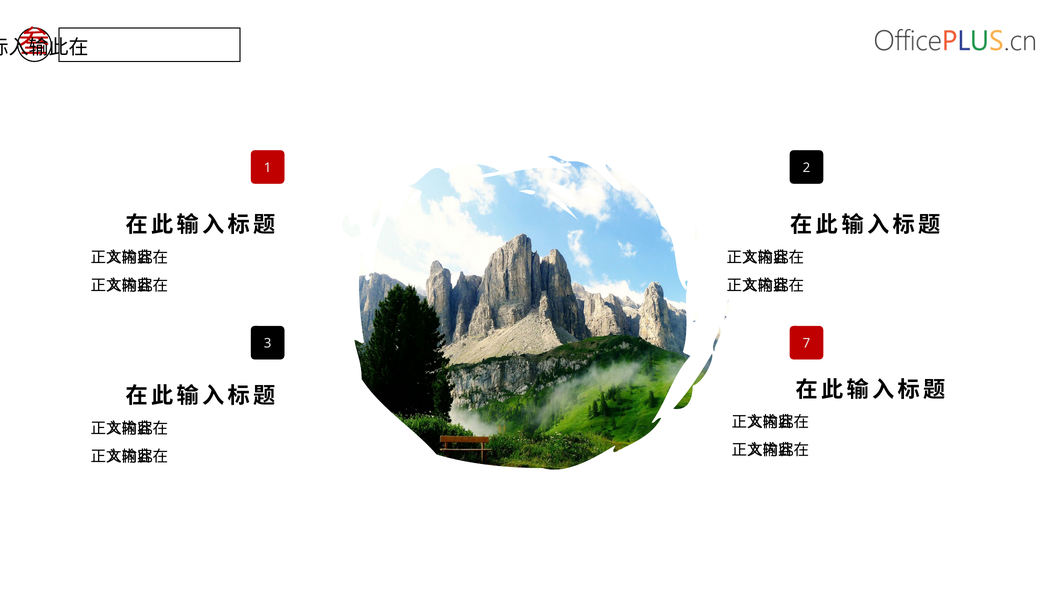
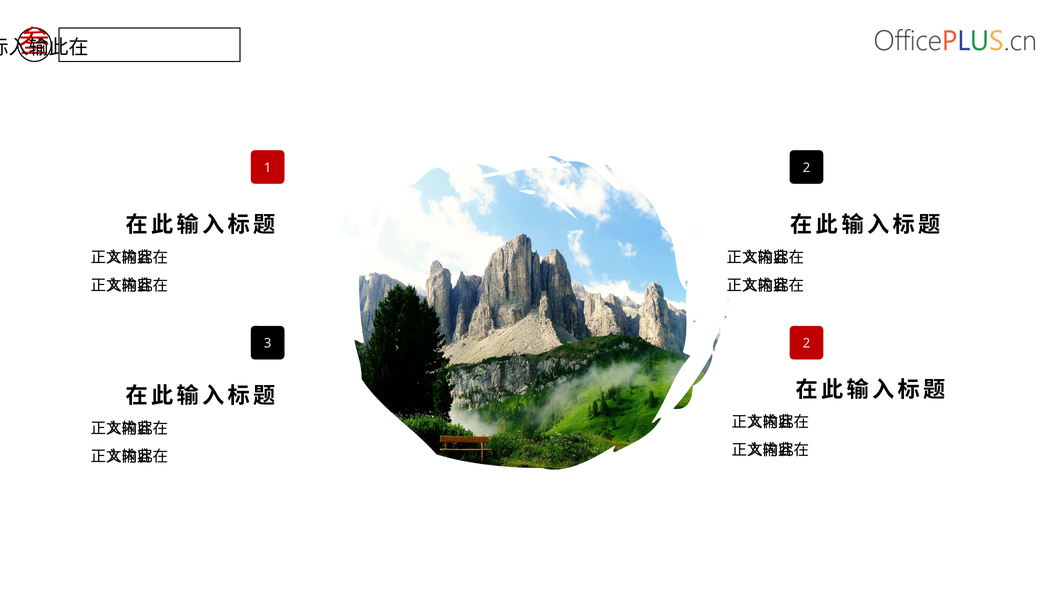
3 7: 7 -> 2 (806, 344)
